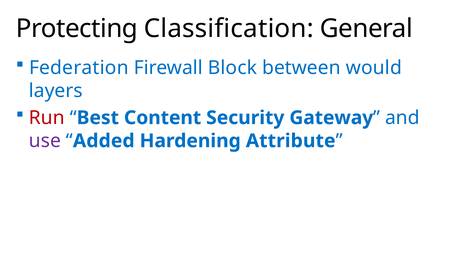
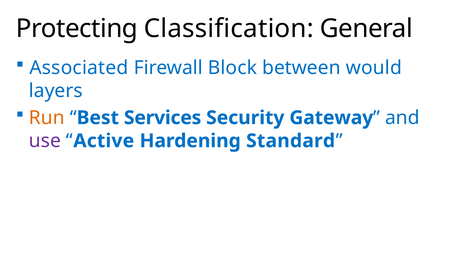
Federation: Federation -> Associated (79, 68)
Run colour: red -> orange (47, 118)
Content: Content -> Services (163, 118)
Added: Added -> Active (104, 141)
Attribute: Attribute -> Standard (291, 141)
